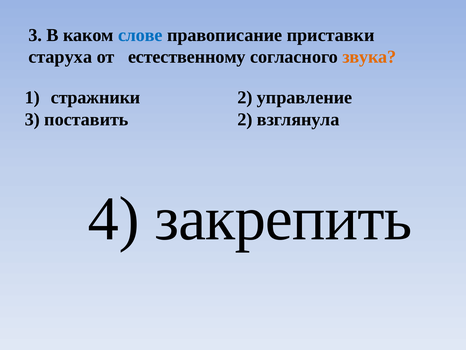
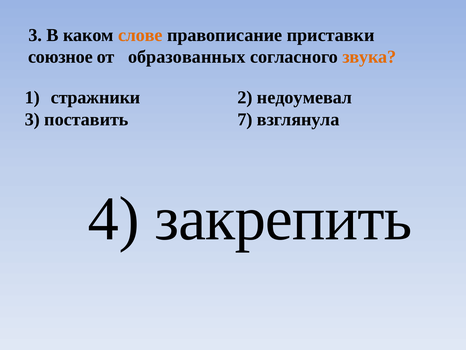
слове colour: blue -> orange (140, 35)
старуха: старуха -> союзное (60, 57)
естественному: естественному -> образованных (187, 57)
управление: управление -> недоумевал (305, 97)
поставить 2: 2 -> 7 (245, 119)
